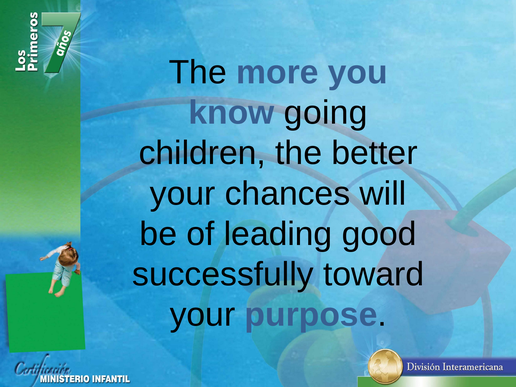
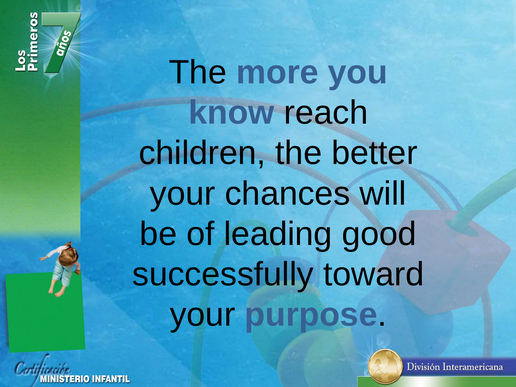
going: going -> reach (326, 113)
